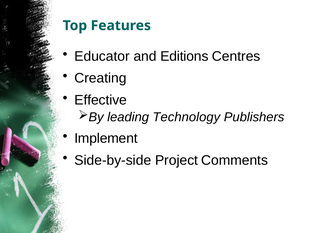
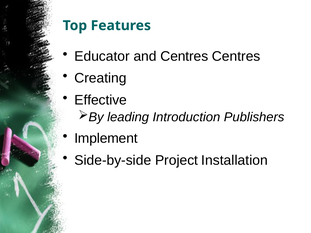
and Editions: Editions -> Centres (184, 56)
Technology: Technology -> Introduction (186, 117)
Comments: Comments -> Installation (235, 160)
